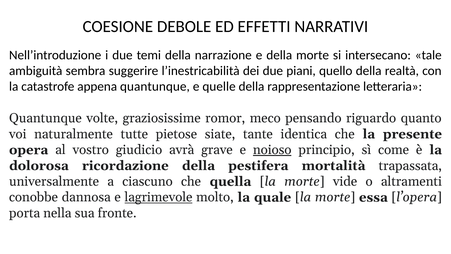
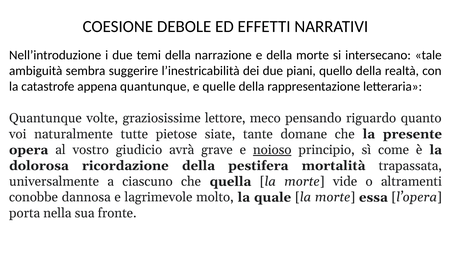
romor: romor -> lettore (225, 118)
identica: identica -> domane (304, 134)
lagrimevole underline: present -> none (158, 197)
